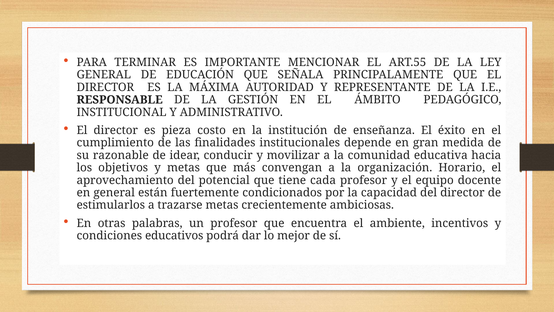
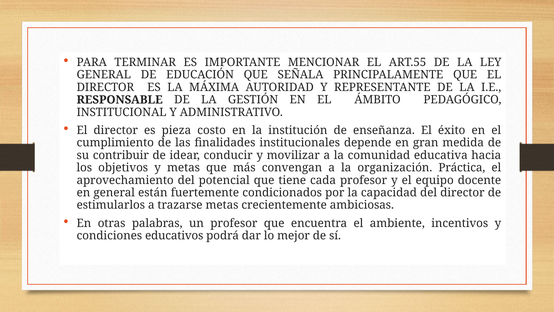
razonable: razonable -> contribuir (121, 155)
Horario: Horario -> Práctica (462, 168)
